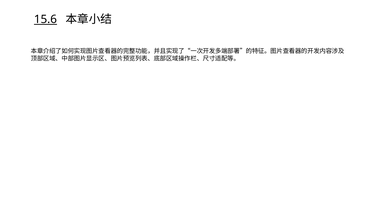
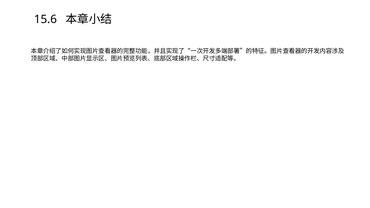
15.6 underline: present -> none (45, 19)
